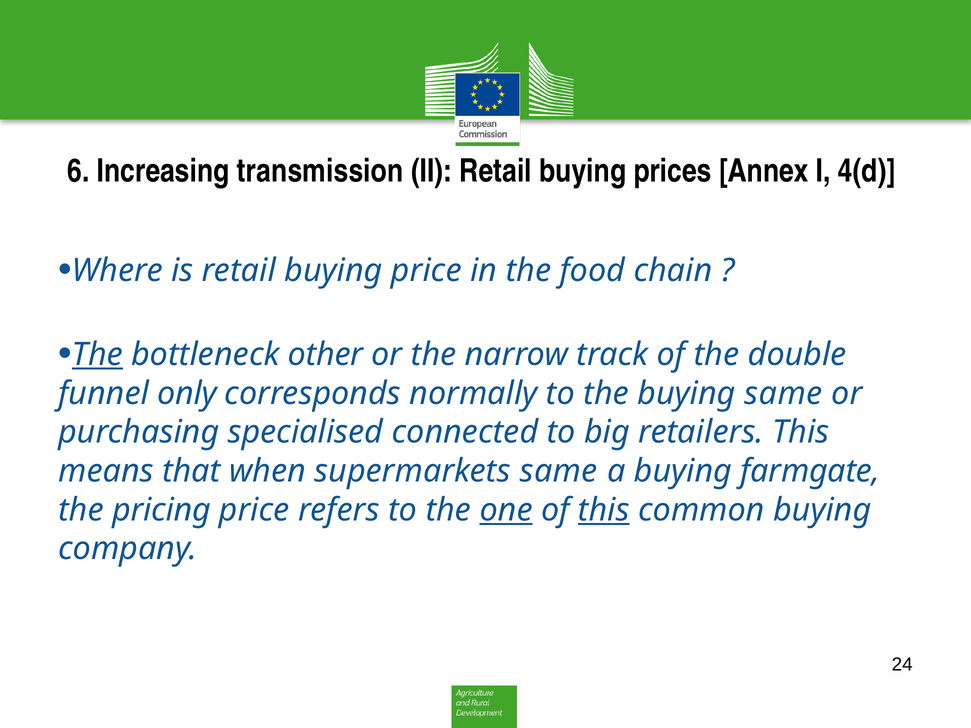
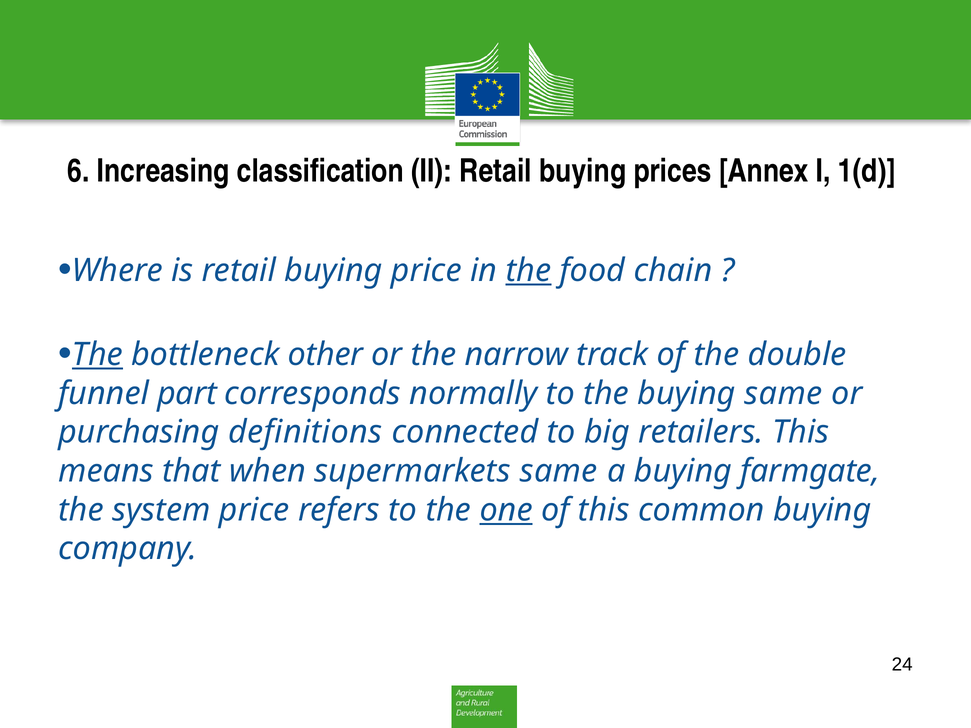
transmission: transmission -> classification (320, 171)
4(d: 4(d -> 1(d (867, 171)
the underline: none -> present (528, 271)
only: only -> part (187, 394)
specialised: specialised -> definitions (305, 432)
pricing: pricing -> system (161, 510)
this underline: present -> none (604, 510)
